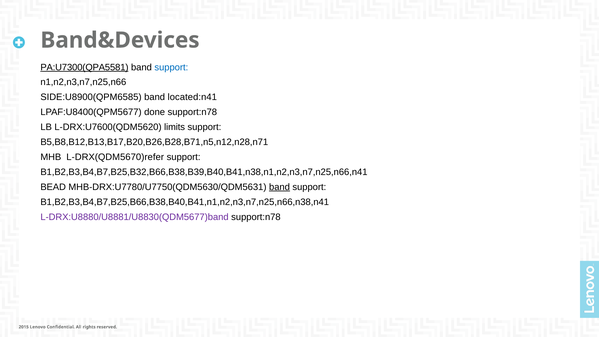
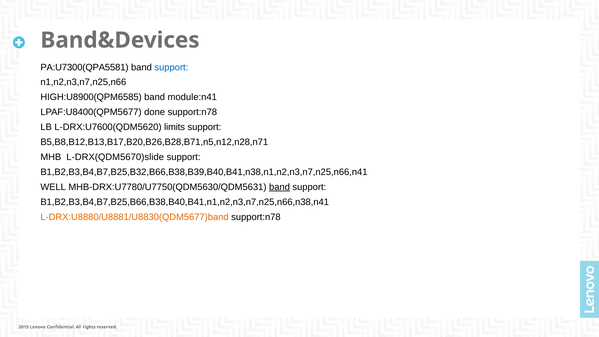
PA:U7300(QPA5581 underline: present -> none (84, 67)
SIDE:U8900(QPM6585: SIDE:U8900(QPM6585 -> HIGH:U8900(QPM6585 (91, 97)
located:n41: located:n41 -> module:n41 (192, 97)
L-DRX(QDM5670)refer: L-DRX(QDM5670)refer -> L-DRX(QDM5670)slide (115, 157)
BEAD: BEAD -> WELL (53, 187)
L-DRX:U8880/U8881/U8830(QDM5677)band colour: purple -> orange (135, 217)
